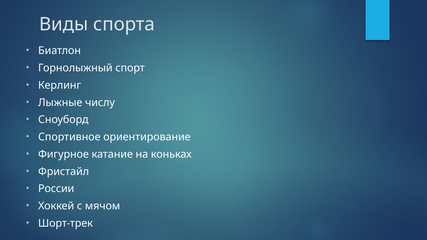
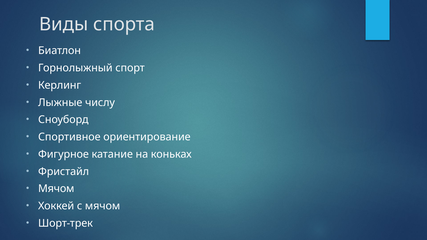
России: России -> Мячом (56, 189)
